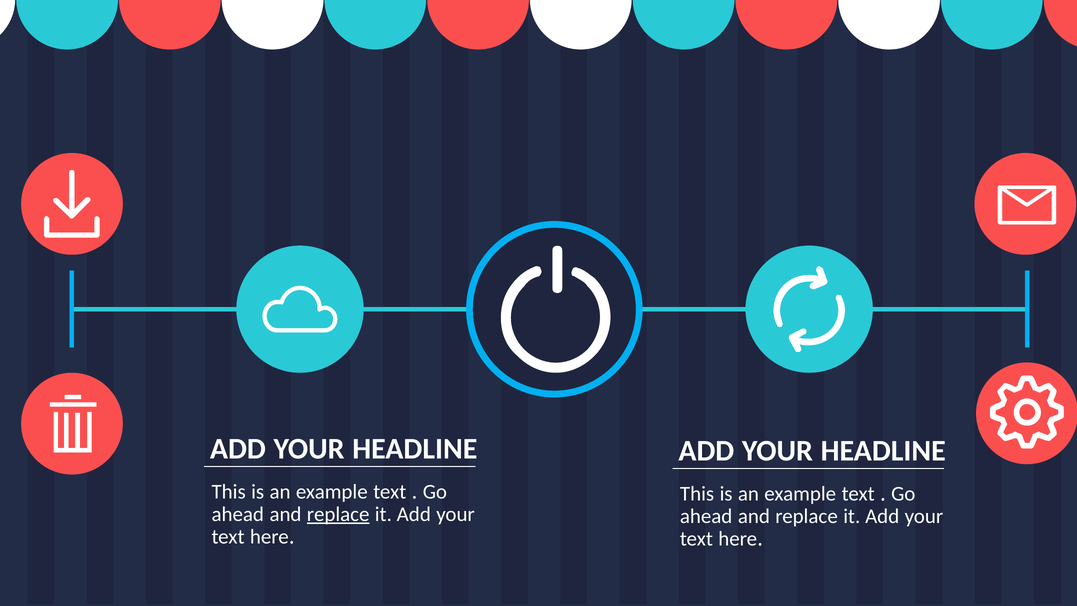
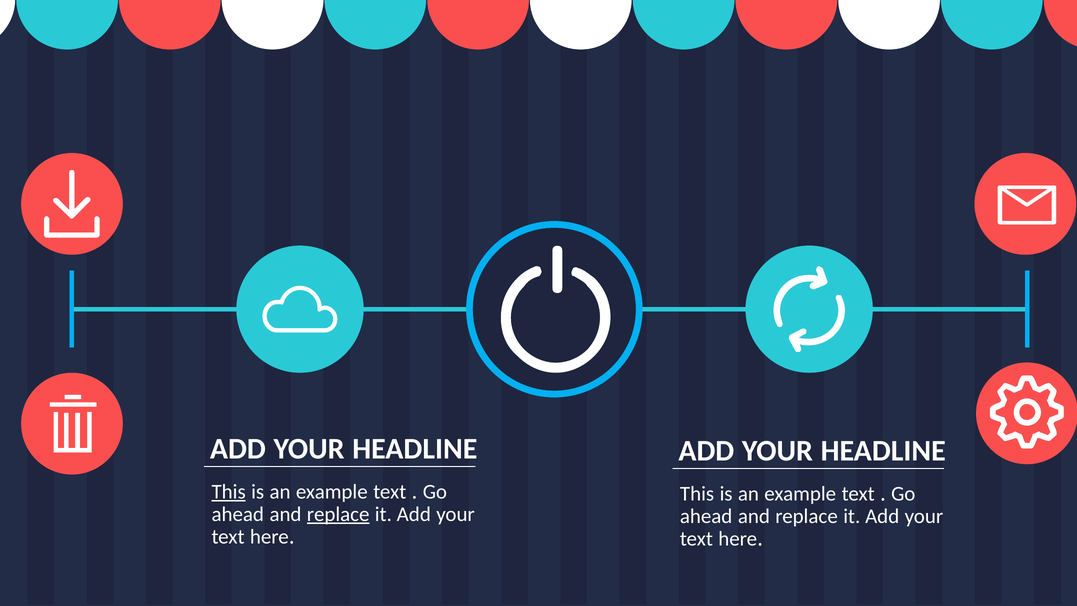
This underline: none -> present (229, 492)
